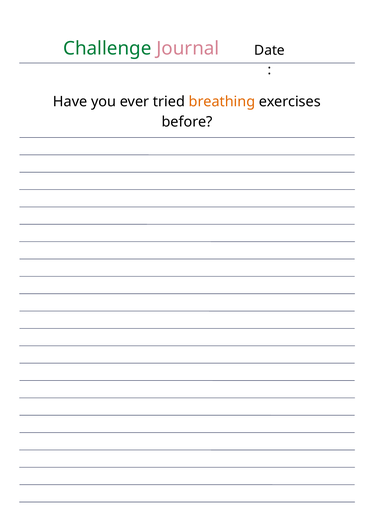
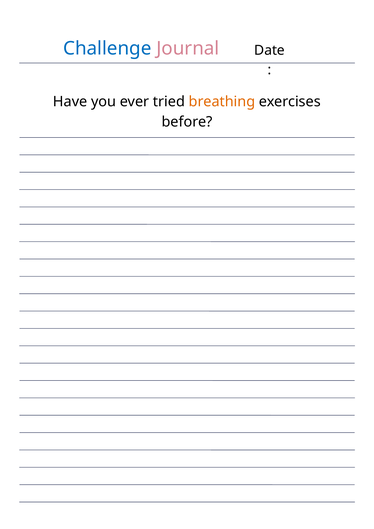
Challenge colour: green -> blue (107, 49)
